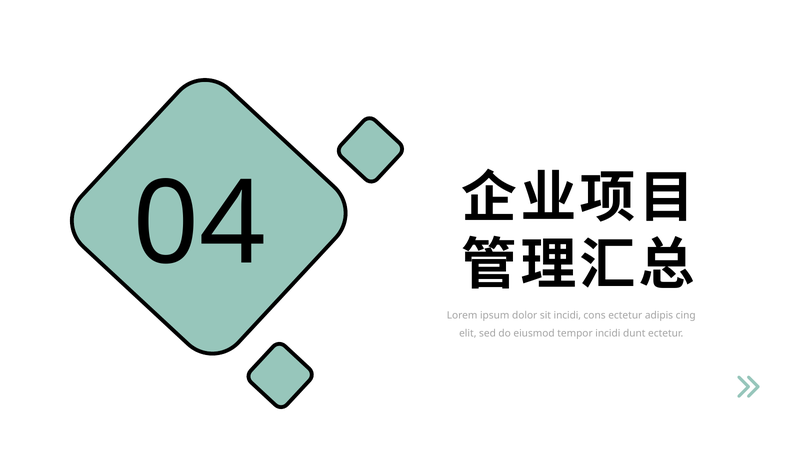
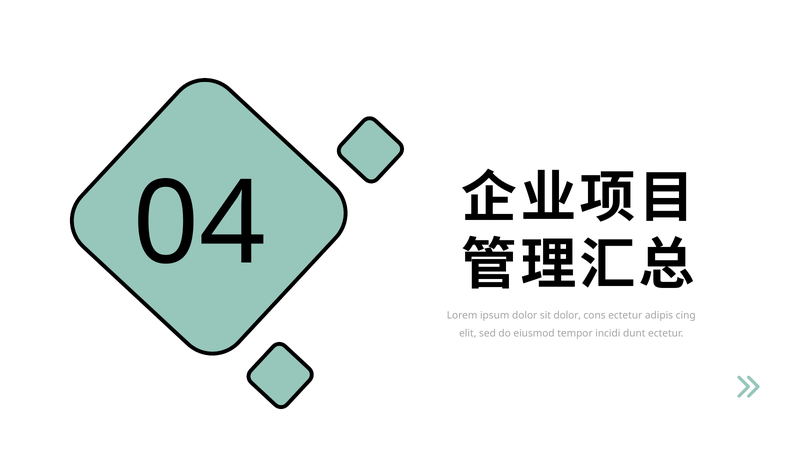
sit incidi: incidi -> dolor (567, 315)
